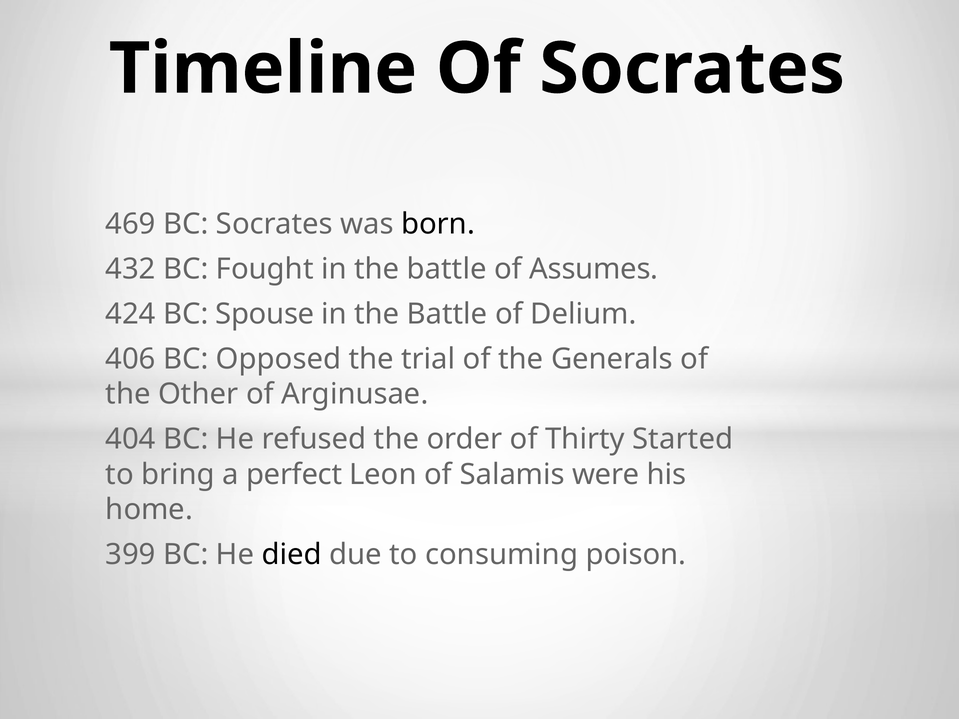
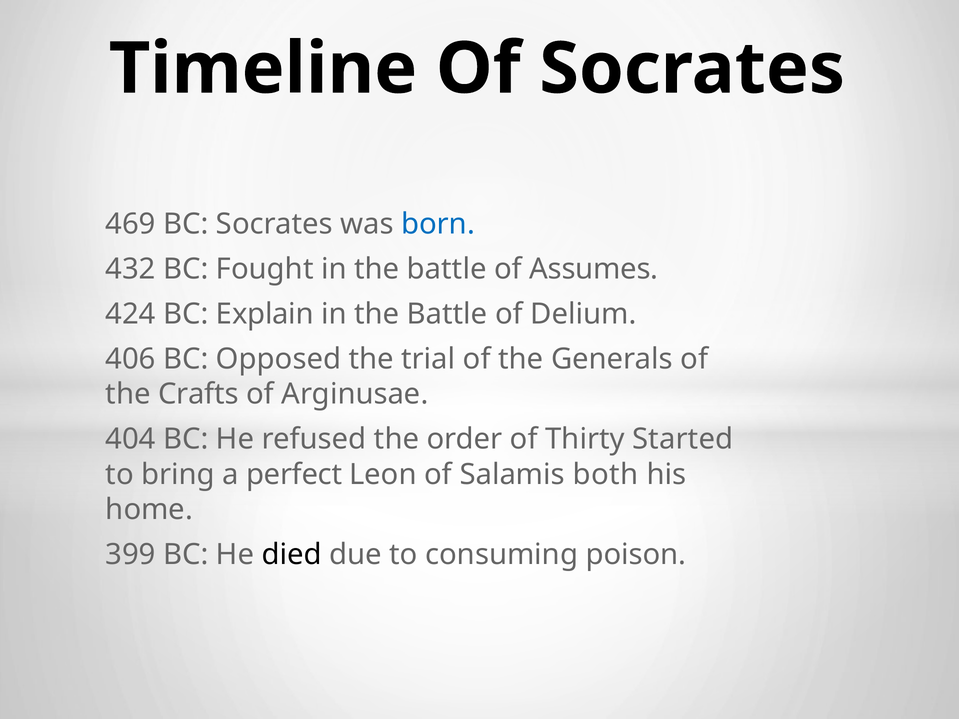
born colour: black -> blue (438, 224)
Spouse: Spouse -> Explain (265, 314)
Other: Other -> Crafts (198, 394)
were: were -> both (606, 475)
